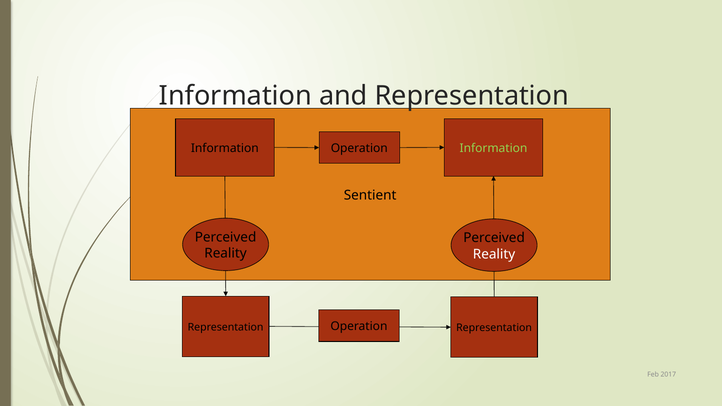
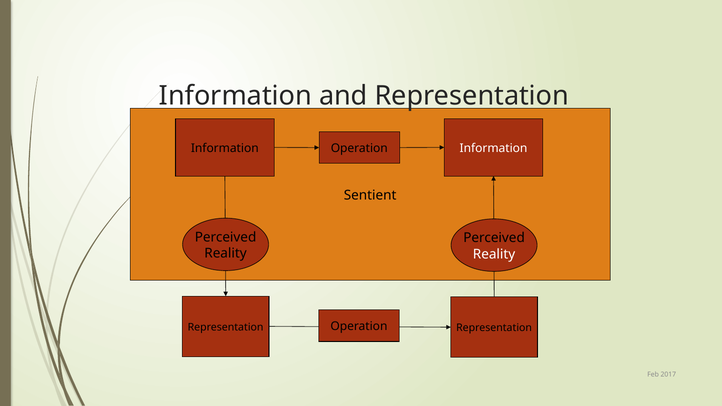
Information colour: light green -> white (494, 148)
